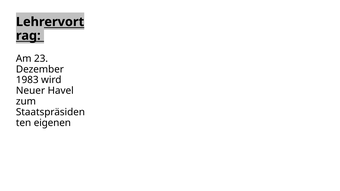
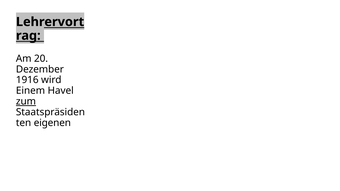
23: 23 -> 20 (41, 59)
1983: 1983 -> 1916 (27, 80)
Neuer: Neuer -> Einem (30, 91)
zum underline: none -> present (26, 101)
